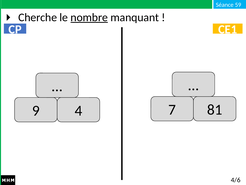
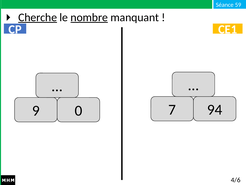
Cherche underline: none -> present (38, 17)
81: 81 -> 94 (215, 109)
4: 4 -> 0 (78, 110)
